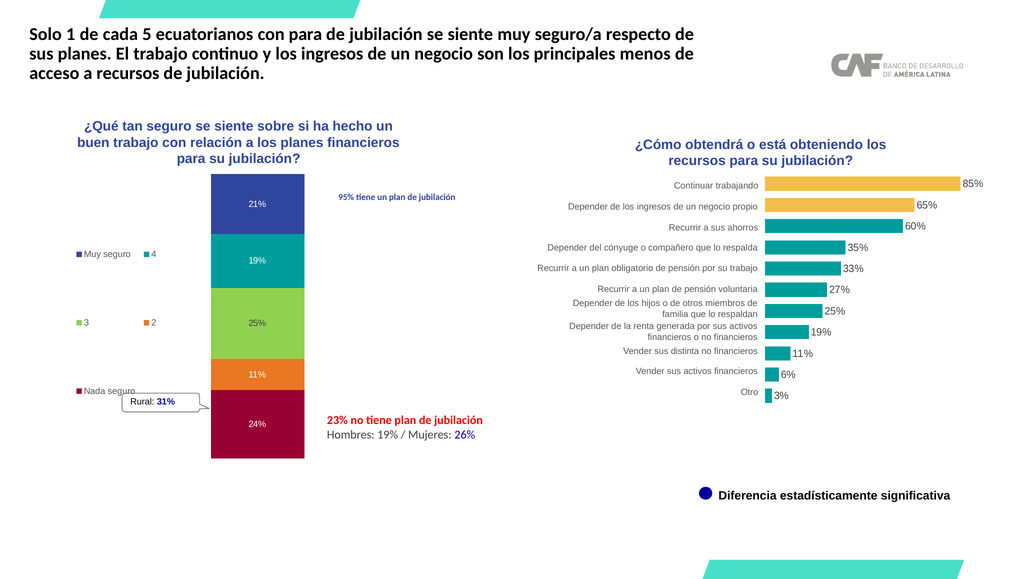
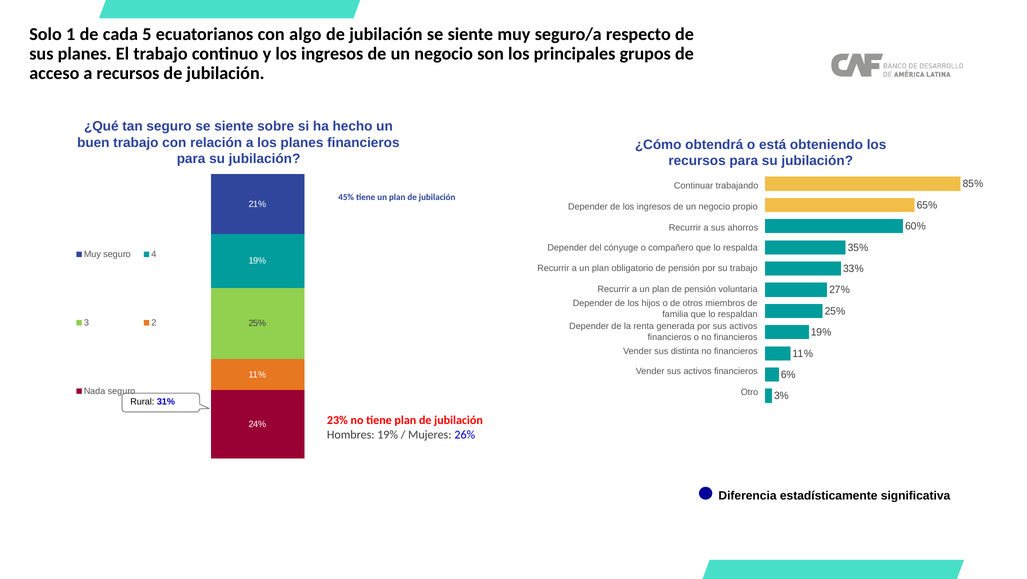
con para: para -> algo (305, 34)
menos: menos -> grupos (645, 54)
95%: 95% -> 45% (346, 197)
